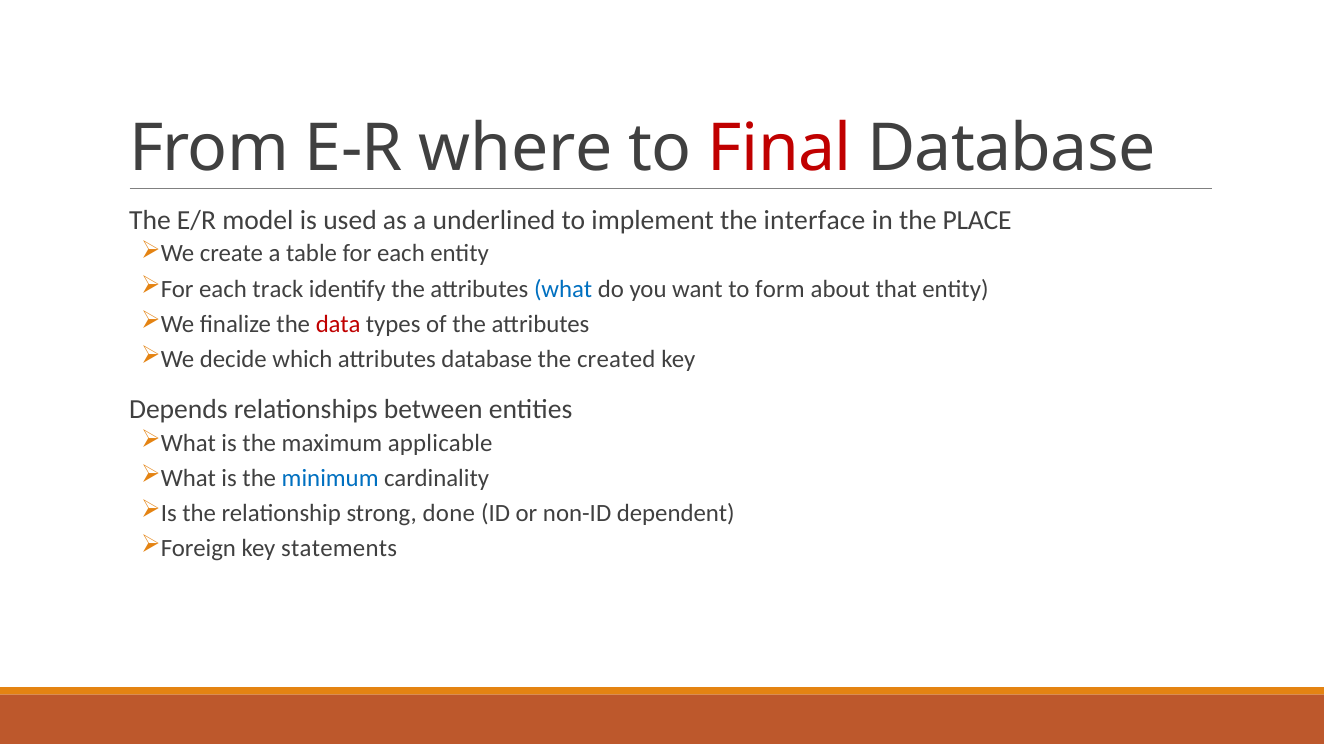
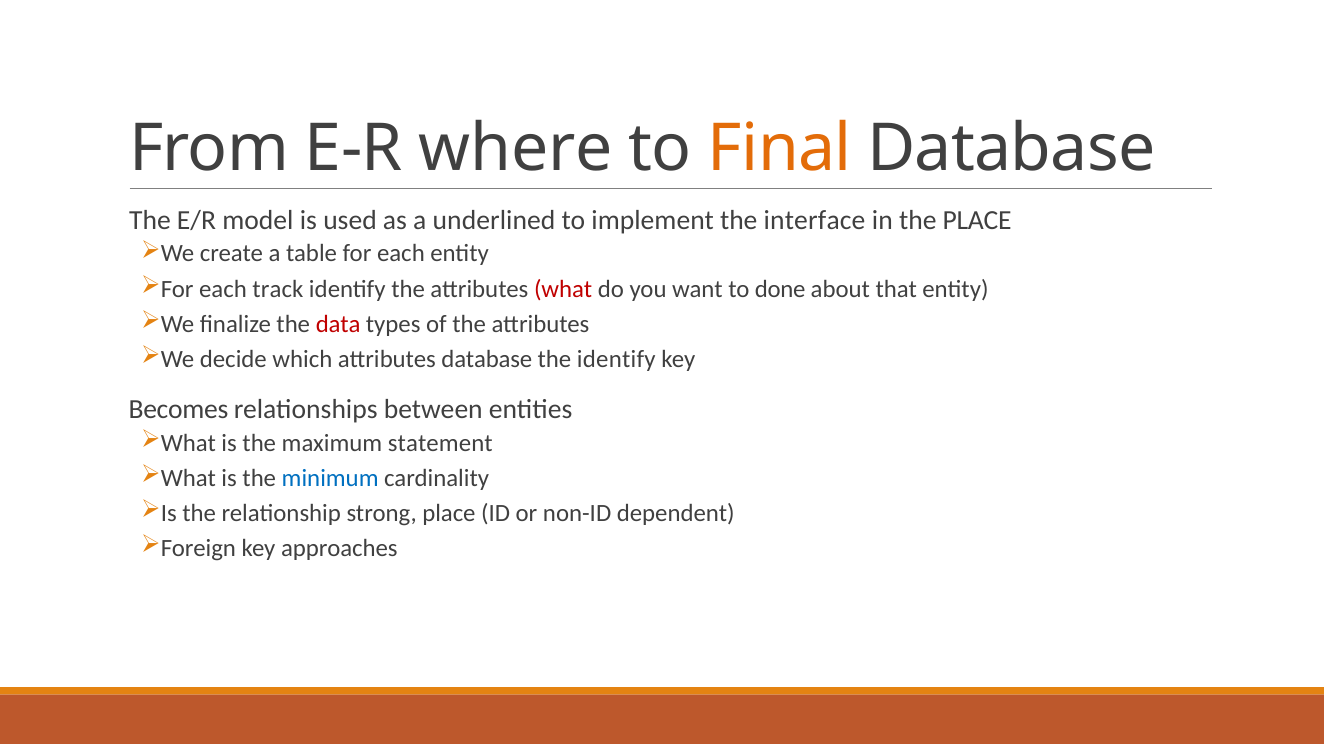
Final colour: red -> orange (780, 148)
what colour: blue -> red (563, 289)
form: form -> done (780, 289)
the created: created -> identify (616, 359)
Depends: Depends -> Becomes (178, 410)
applicable: applicable -> statement (440, 444)
strong done: done -> place (449, 514)
statements: statements -> approaches (339, 549)
